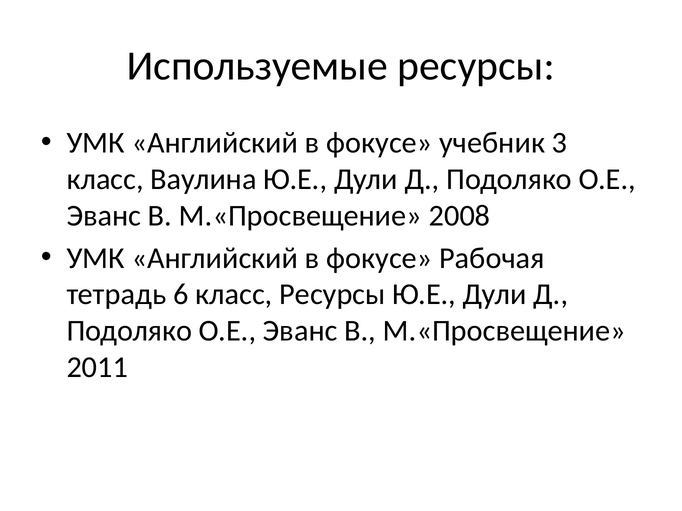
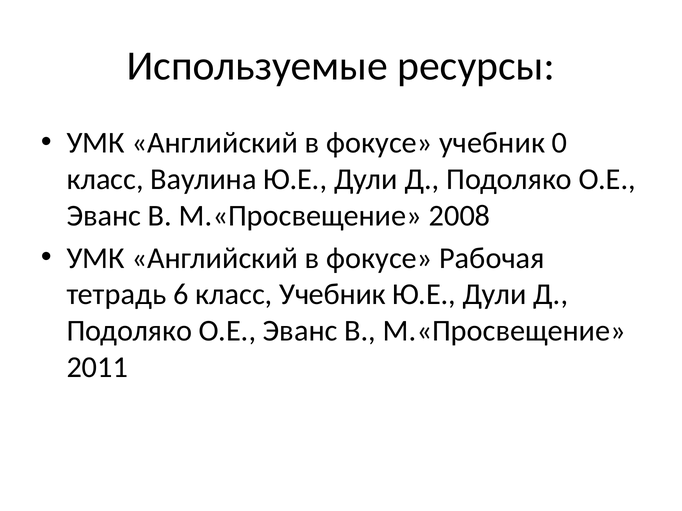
3: 3 -> 0 (560, 143)
класс Ресурсы: Ресурсы -> Учебник (333, 295)
